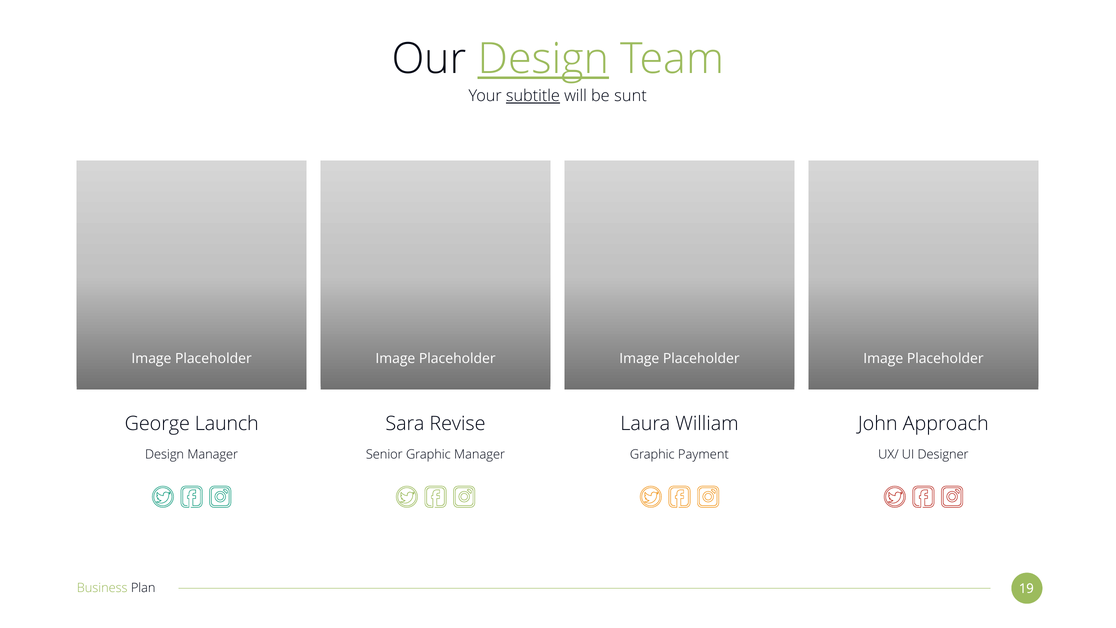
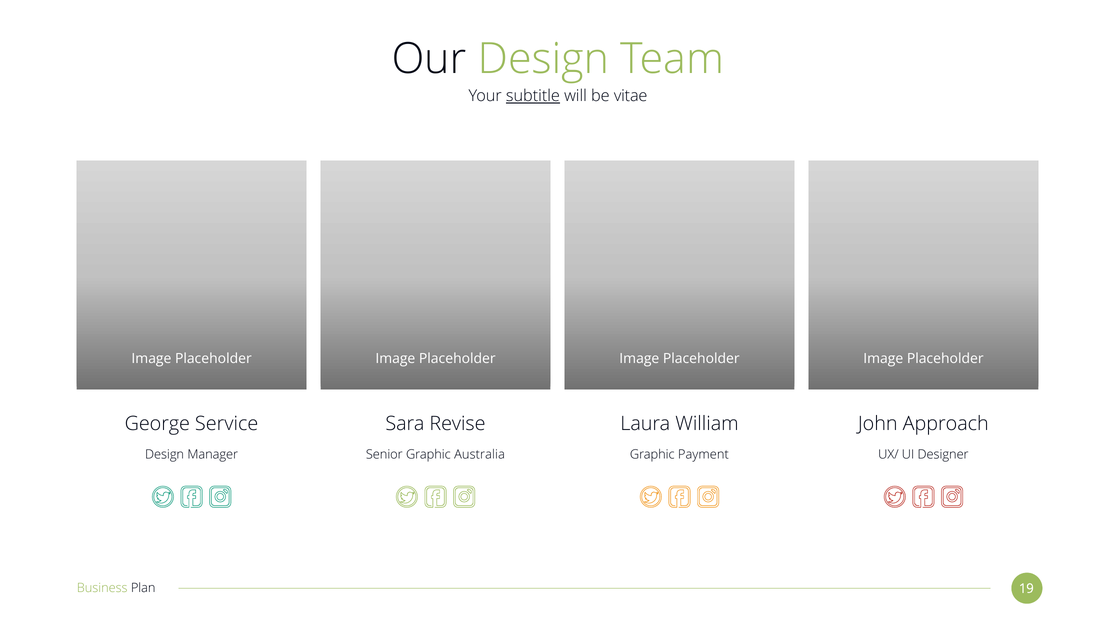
Design underline: present -> none (543, 59)
sunt: sunt -> vitae (631, 96)
Launch: Launch -> Service (227, 423)
Graphic Manager: Manager -> Australia (480, 454)
